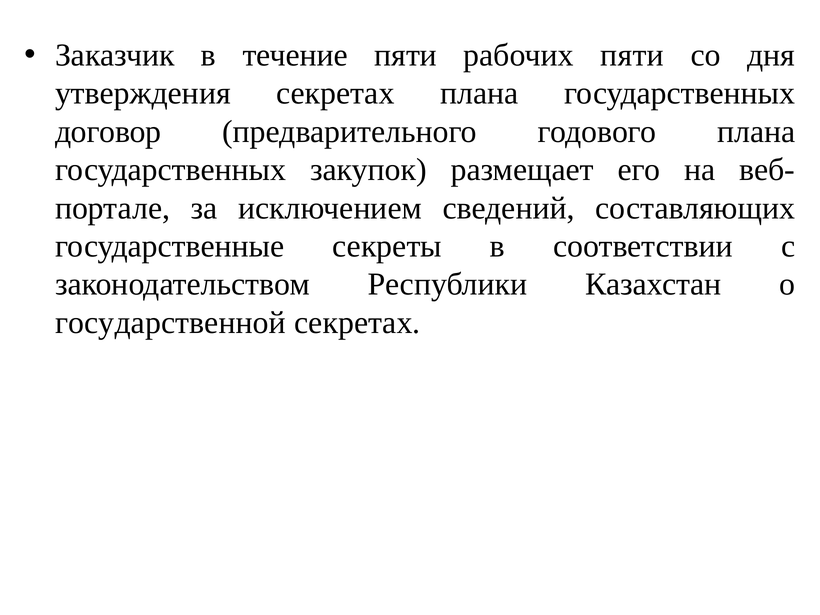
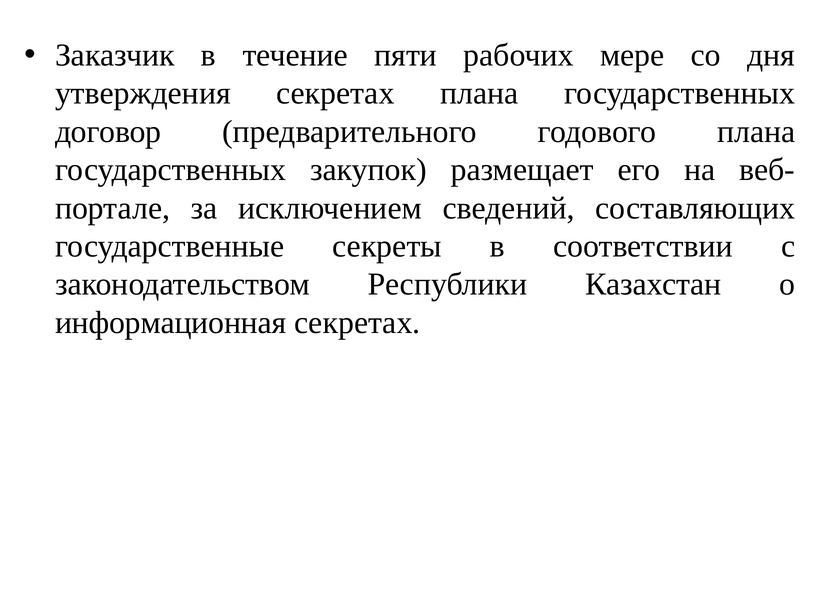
рабочих пяти: пяти -> мере (632, 55)
государственной: государственной -> информационная (171, 323)
